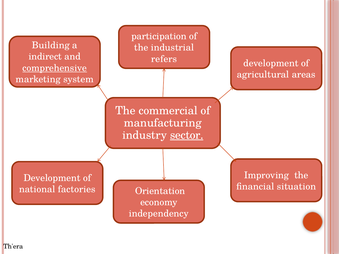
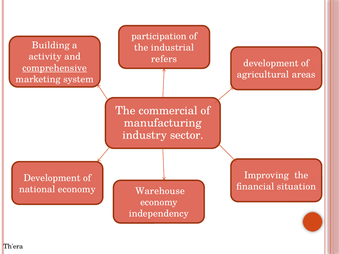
indirect: indirect -> activity (45, 57)
sector underline: present -> none (187, 135)
national factories: factories -> economy (77, 189)
Orientation: Orientation -> Warehouse (160, 191)
